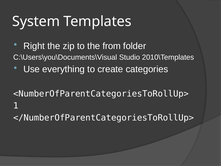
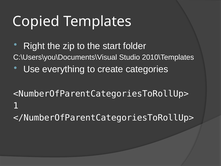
System: System -> Copied (36, 21)
from: from -> start (112, 46)
